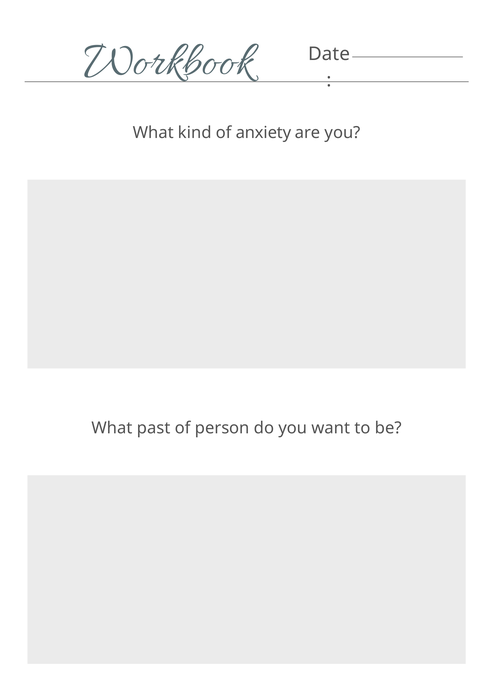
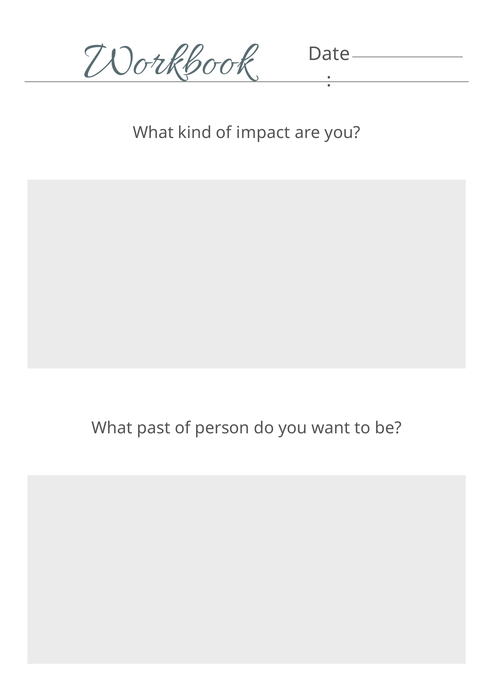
anxiety: anxiety -> impact (263, 133)
